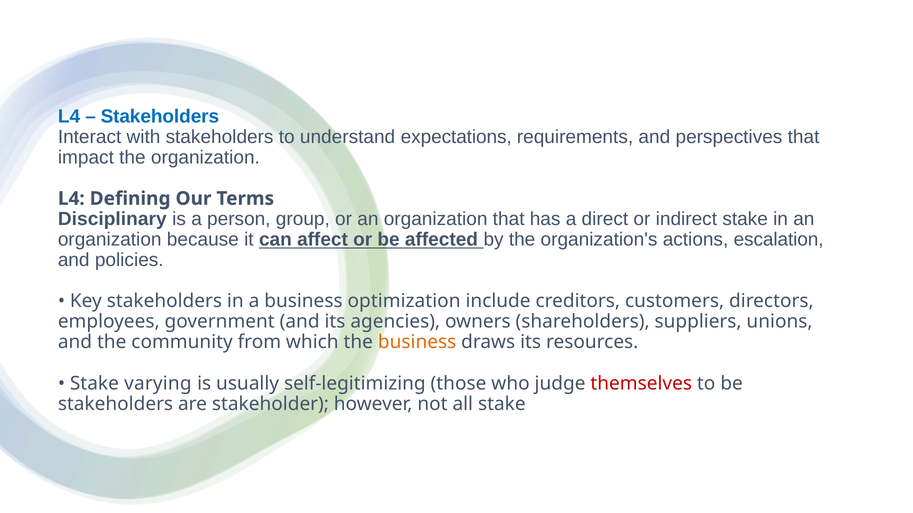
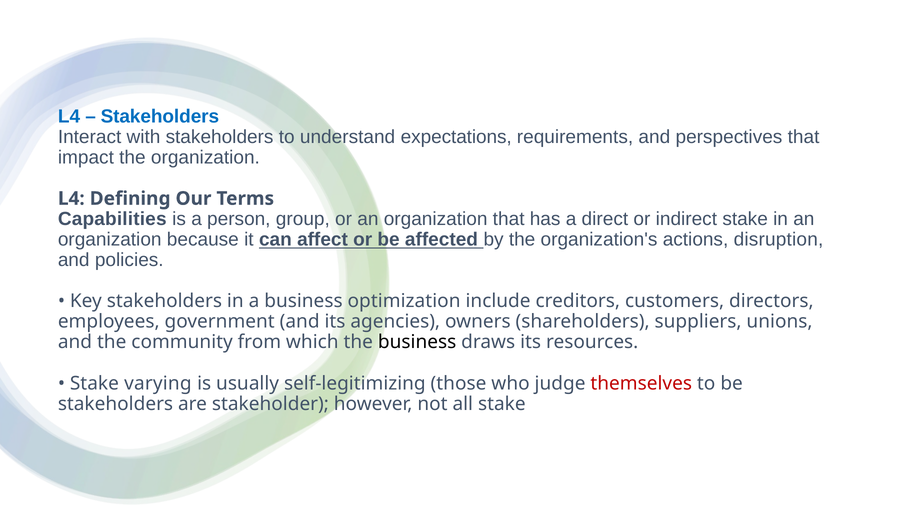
Disciplinary: Disciplinary -> Capabilities (112, 219)
escalation: escalation -> disruption (778, 240)
business colour: orange -> black (417, 343)
